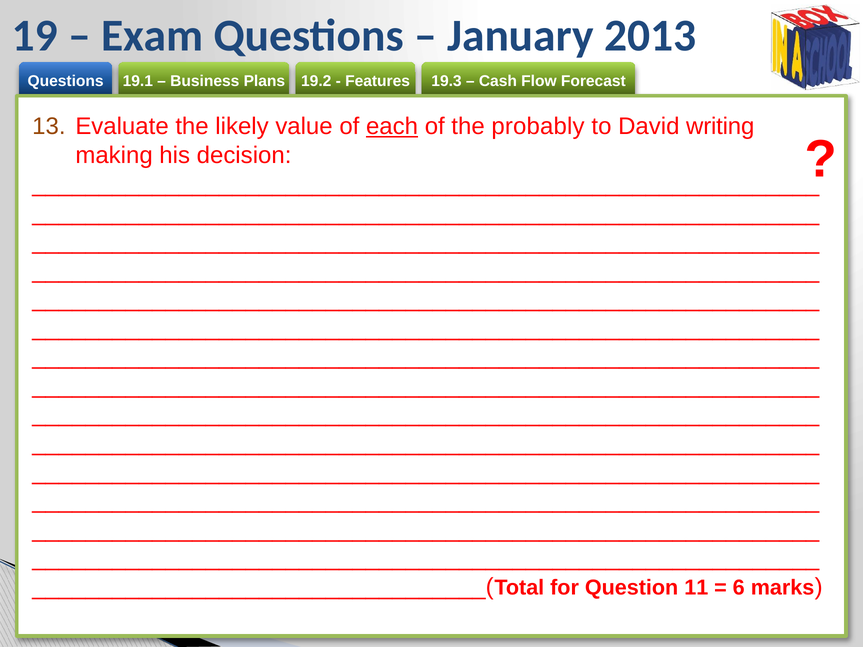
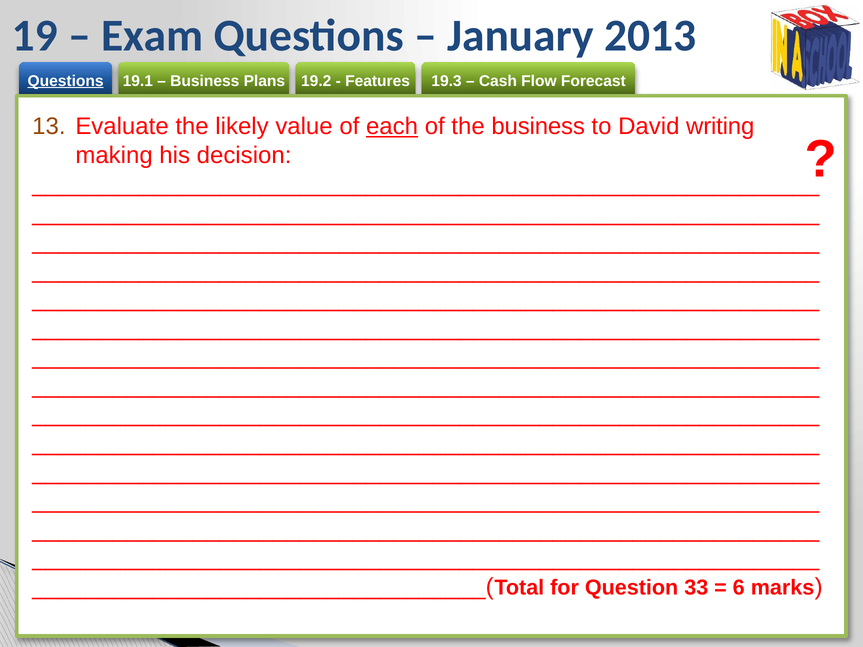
Questions underline: none -> present (66, 81)
the probably: probably -> business (538, 126)
11: 11 -> 33 (696, 588)
